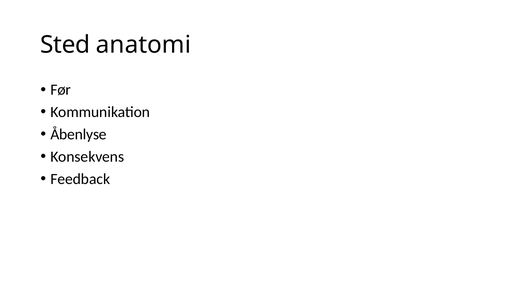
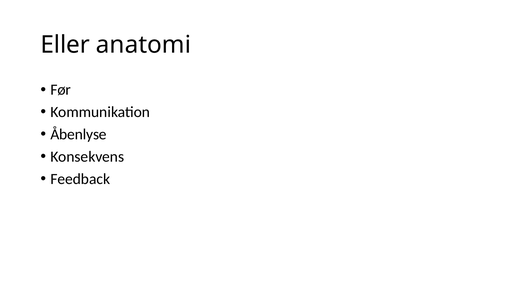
Sted: Sted -> Eller (65, 45)
